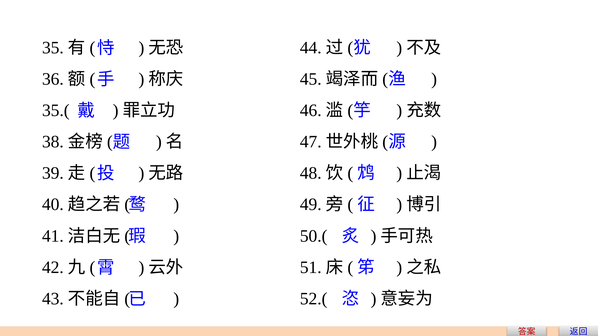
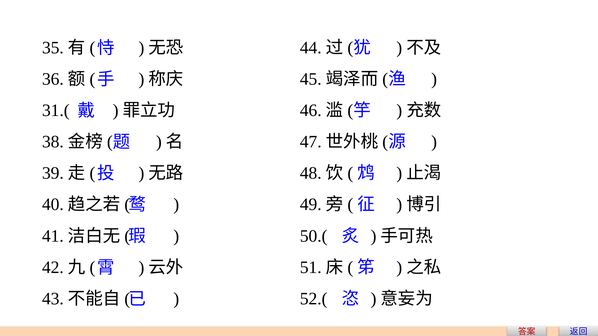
35.(: 35.( -> 31.( (56, 111)
